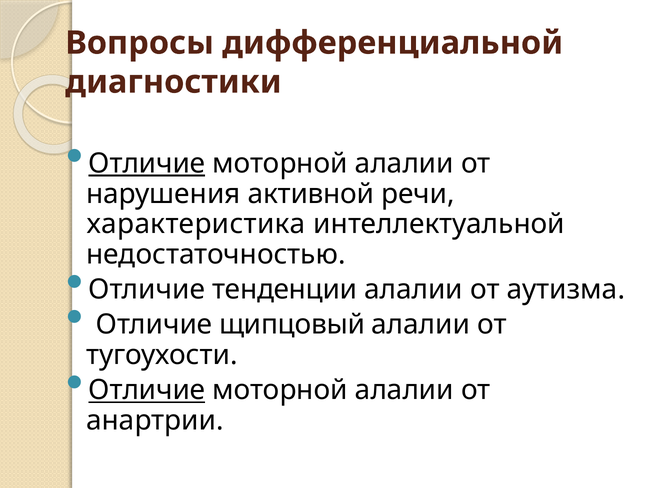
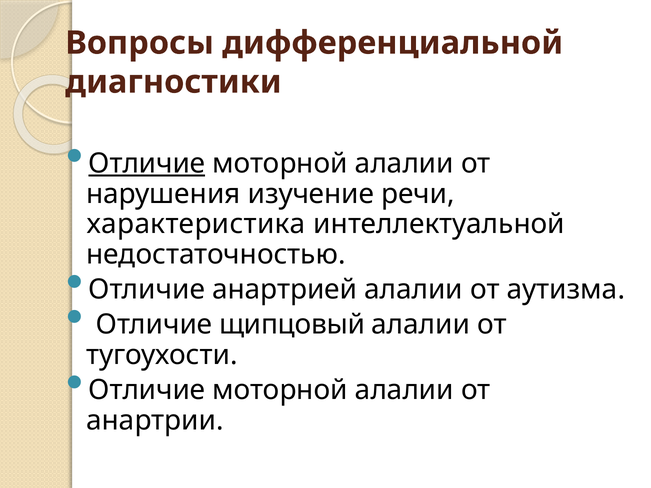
активной: активной -> изучение (311, 194)
тенденции: тенденции -> анартрией (285, 290)
Отличие underline: present -> none (147, 390)
